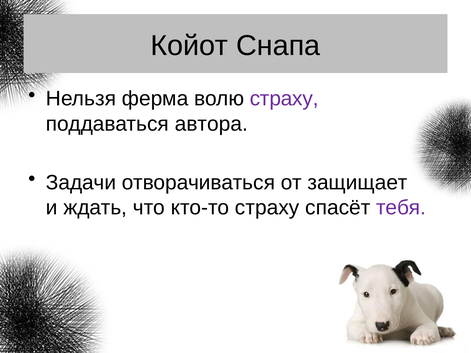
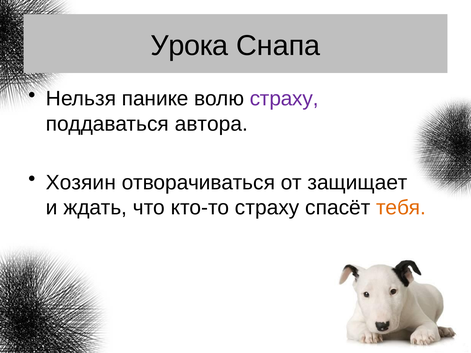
Койот: Койот -> Урока (189, 46)
ферма: ферма -> панике (155, 99)
Задачи: Задачи -> Хозяин (81, 183)
тебя colour: purple -> orange (401, 208)
